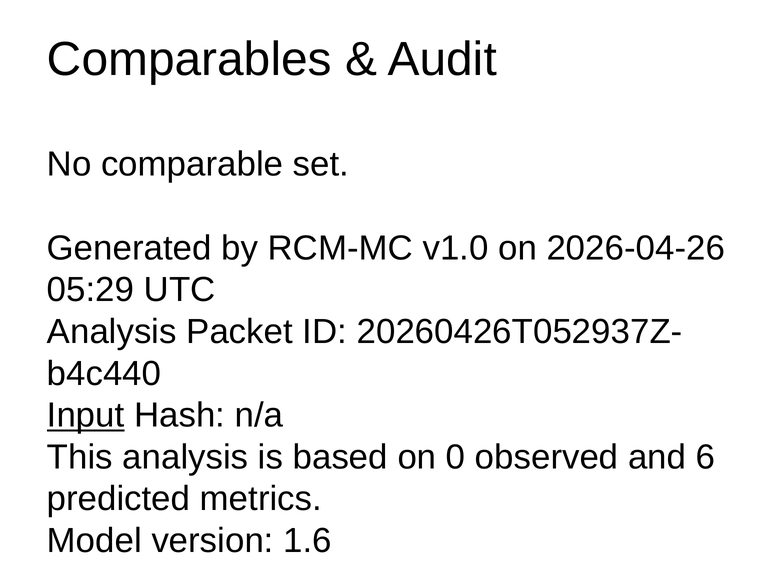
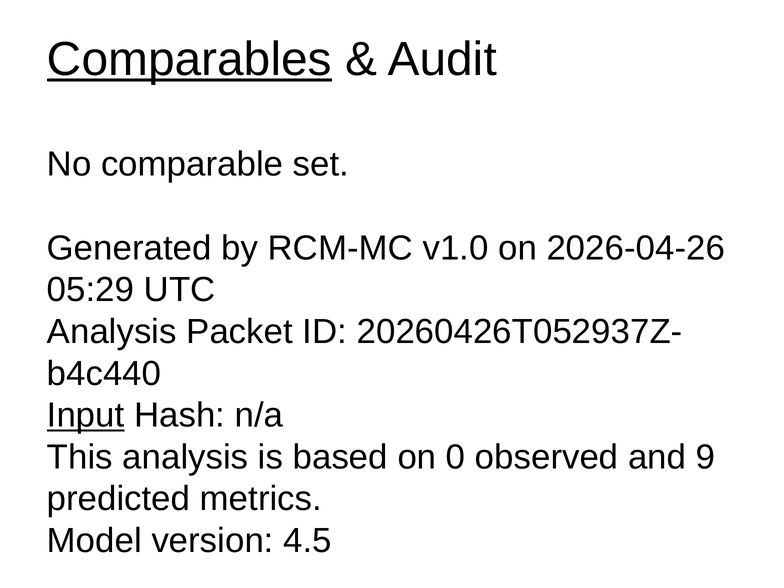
Comparables underline: none -> present (189, 60)
6: 6 -> 9 (706, 457)
1.6: 1.6 -> 4.5 (308, 541)
